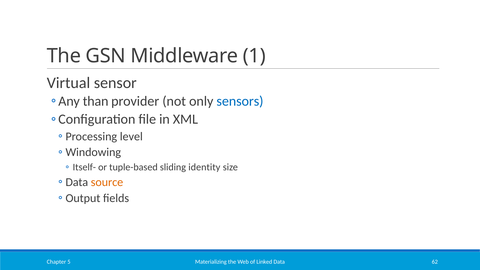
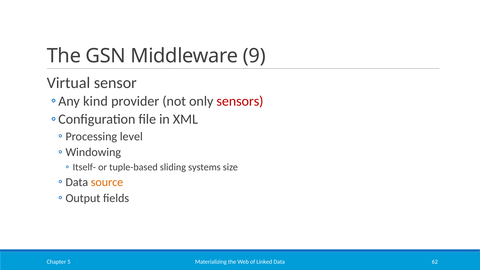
1: 1 -> 9 (254, 56)
than: than -> kind (95, 101)
sensors colour: blue -> red (240, 101)
identity: identity -> systems (204, 167)
